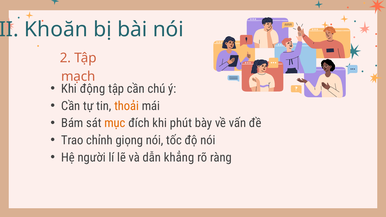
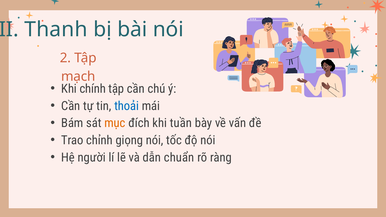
Khoăn: Khoăn -> Thanh (56, 30)
động: động -> chính (93, 89)
thoải colour: orange -> blue (127, 106)
phút: phút -> tuần (181, 123)
khẳng: khẳng -> chuẩn (179, 158)
